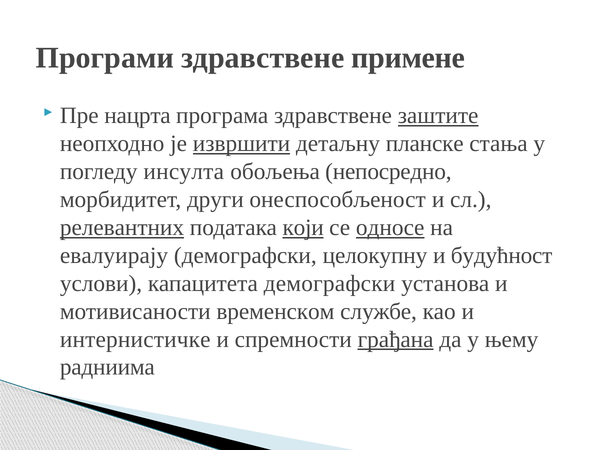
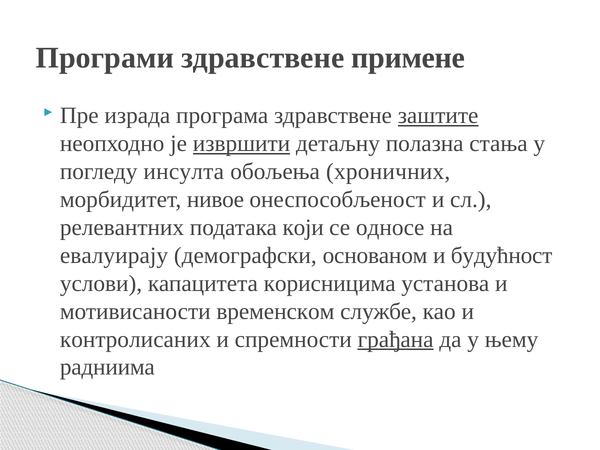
нацрта: нацрта -> израда (137, 116)
планске: планске -> полазна (425, 144)
непосредно: непосредно -> хроничних (388, 172)
други: други -> нивое (215, 200)
релевантних underline: present -> none (122, 228)
који underline: present -> none (303, 228)
односе underline: present -> none (390, 228)
целокупну: целокупну -> основаном (375, 255)
капацитета демографски: демографски -> корисницима (330, 283)
интернистичке: интернистичке -> контролисаних (135, 339)
